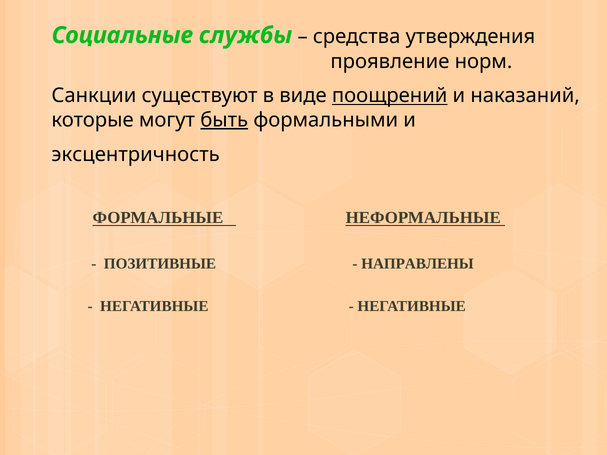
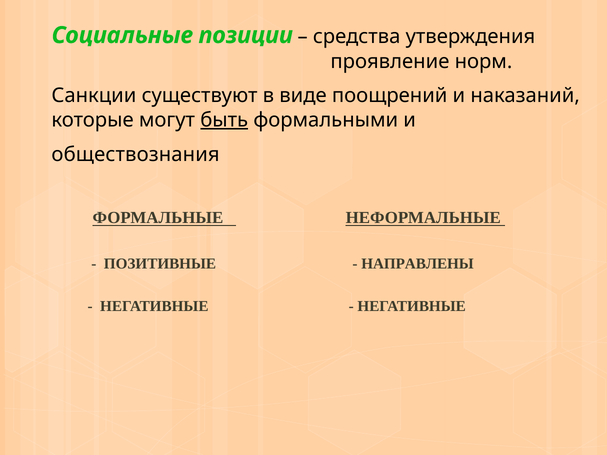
службы: службы -> позиции (246, 35)
поощрений underline: present -> none (390, 96)
эксцентричность: эксцентричность -> обществознания (136, 154)
